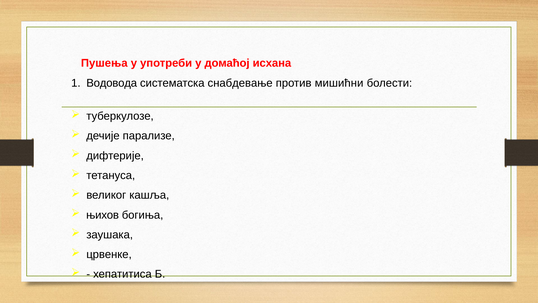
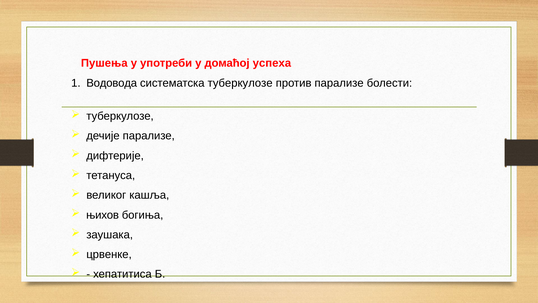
исхана: исхана -> успеха (272, 63)
систематска снабдевање: снабдевање -> туберкулозе (240, 83)
против мишићни: мишићни -> парализе (339, 83)
